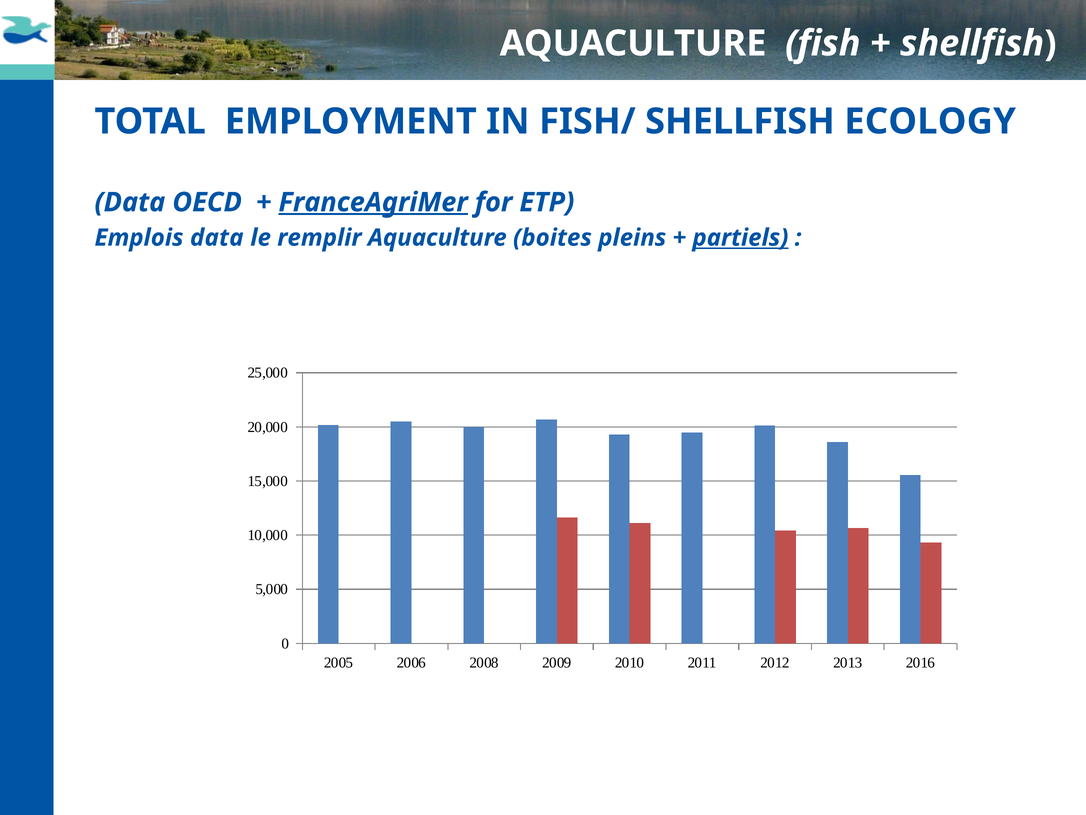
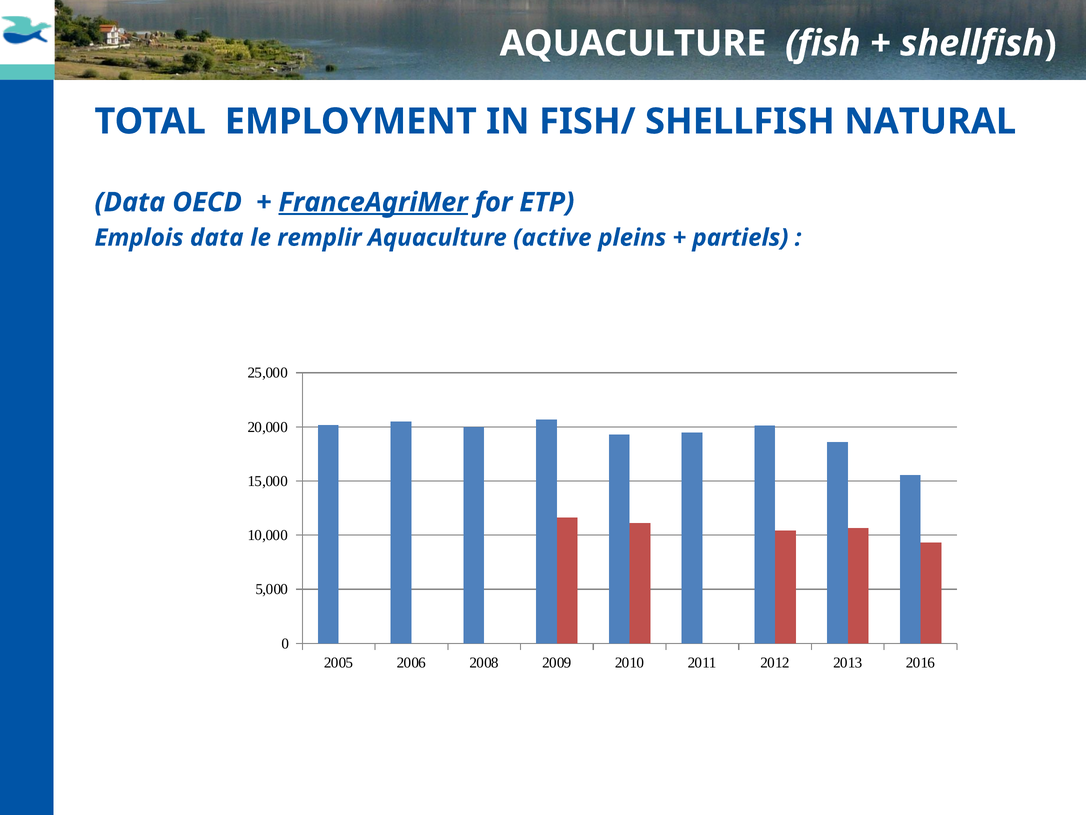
ECOLOGY: ECOLOGY -> NATURAL (930, 121)
boites: boites -> active (552, 238)
partiels underline: present -> none (740, 238)
